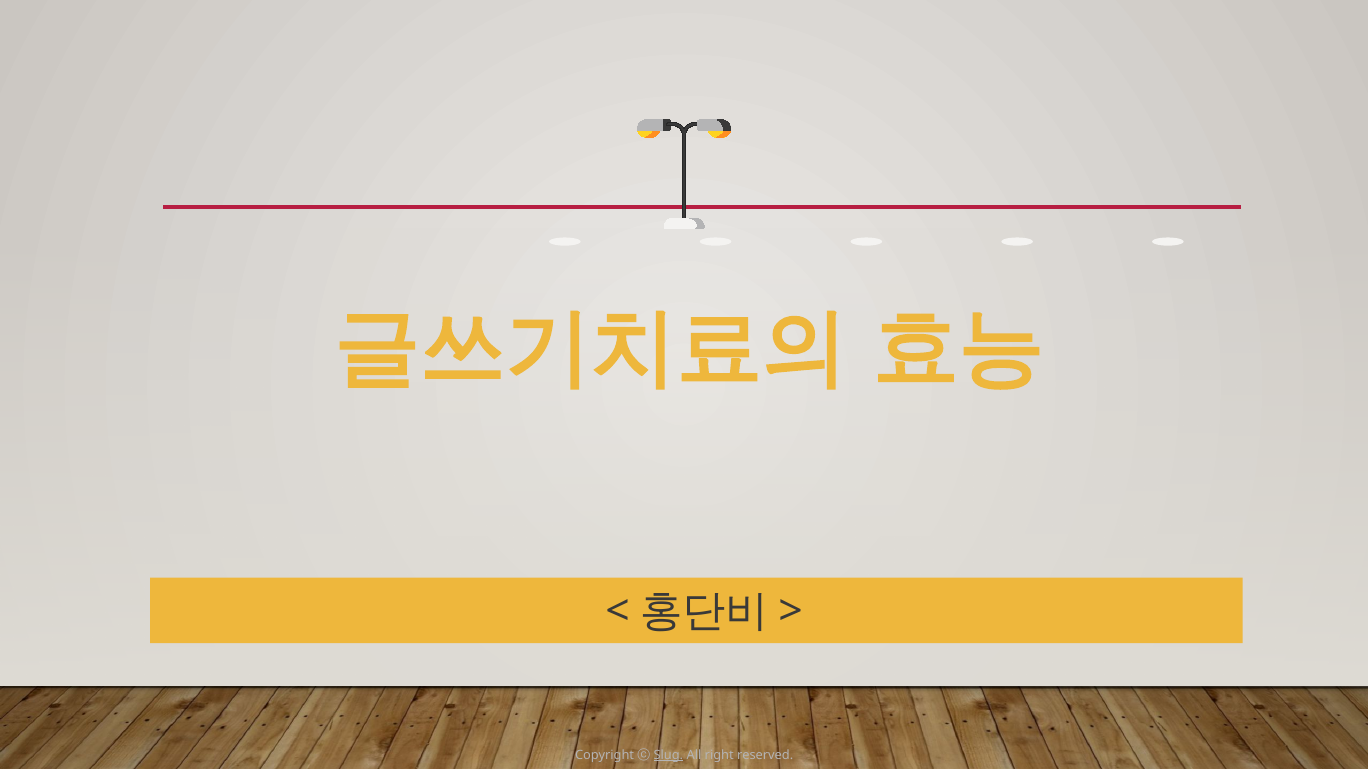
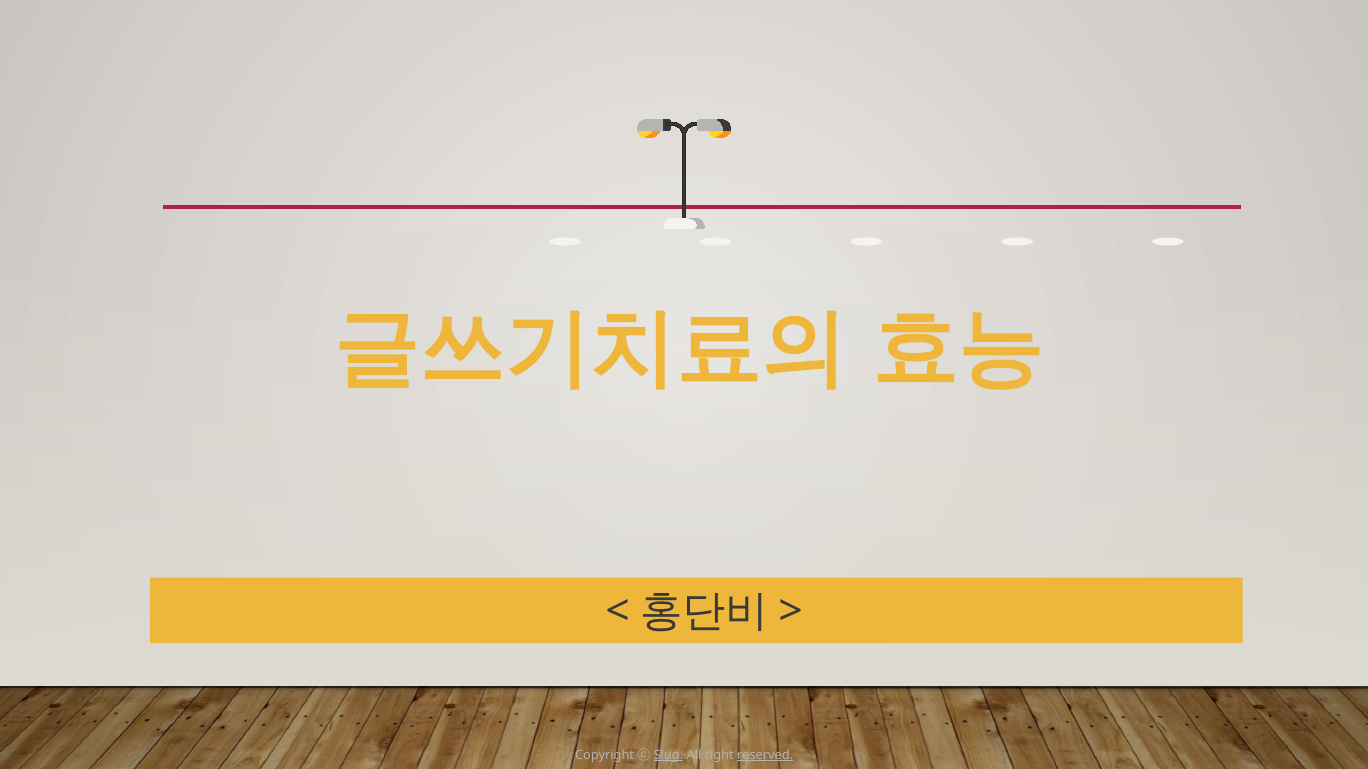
reserved underline: none -> present (765, 756)
